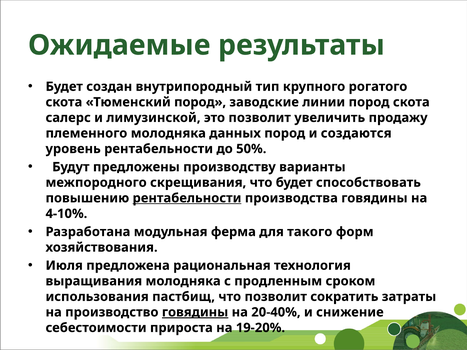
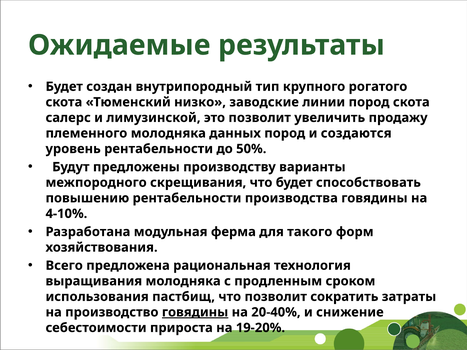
Тюменский пород: пород -> низко (200, 102)
рентабельности underline: present -> none (187, 198)
Июля: Июля -> Всего (64, 266)
